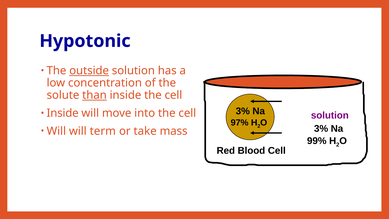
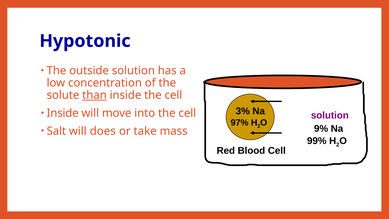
outside underline: present -> none (89, 71)
3%: 3% -> 9% (321, 129)
Will: Will -> Salt (56, 131)
term: term -> does (103, 131)
